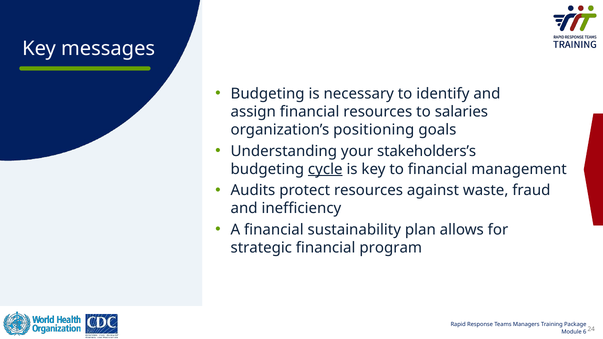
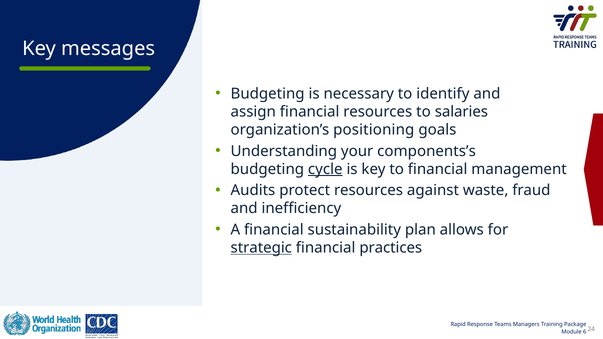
stakeholders’s: stakeholders’s -> components’s (427, 151)
strategic underline: none -> present (261, 248)
program: program -> practices (391, 248)
